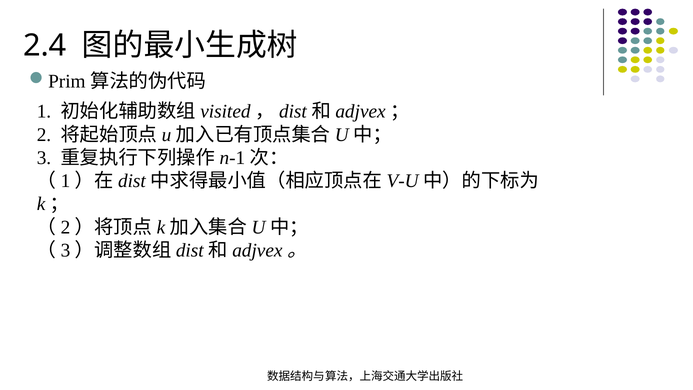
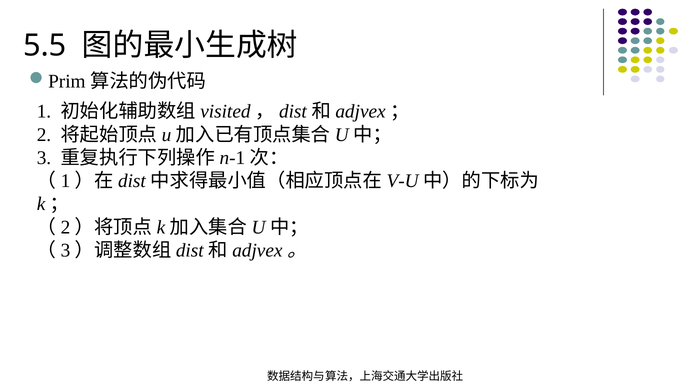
2.4: 2.4 -> 5.5 (45, 46)
